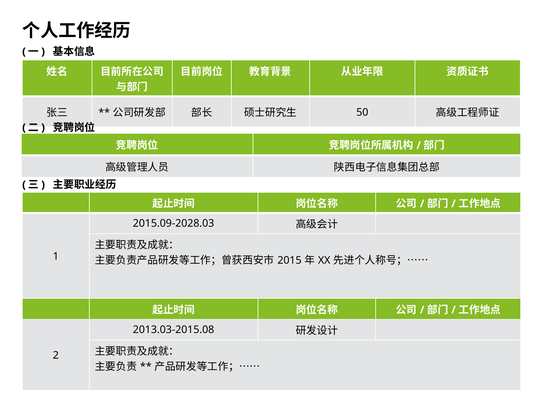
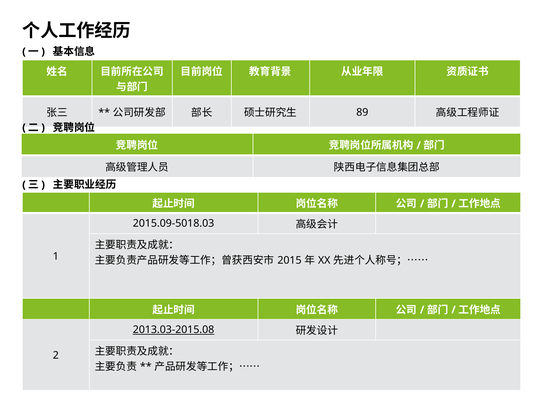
50: 50 -> 89 (362, 112)
2015.09-2028.03: 2015.09-2028.03 -> 2015.09-5018.03 (174, 224)
2013.03-2015.08 underline: none -> present (174, 330)
